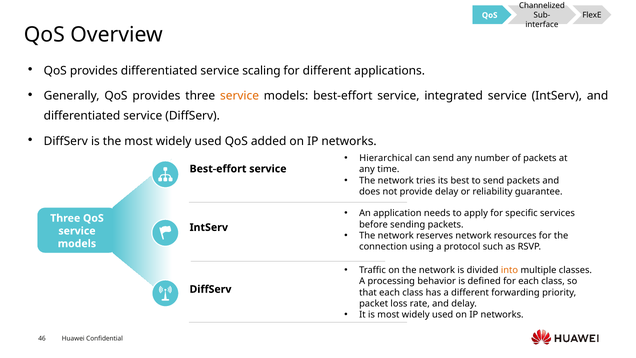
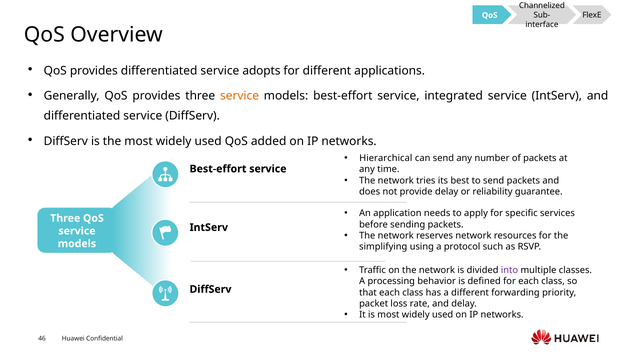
scaling: scaling -> adopts (261, 71)
connection: connection -> simplifying (383, 247)
into colour: orange -> purple (510, 270)
